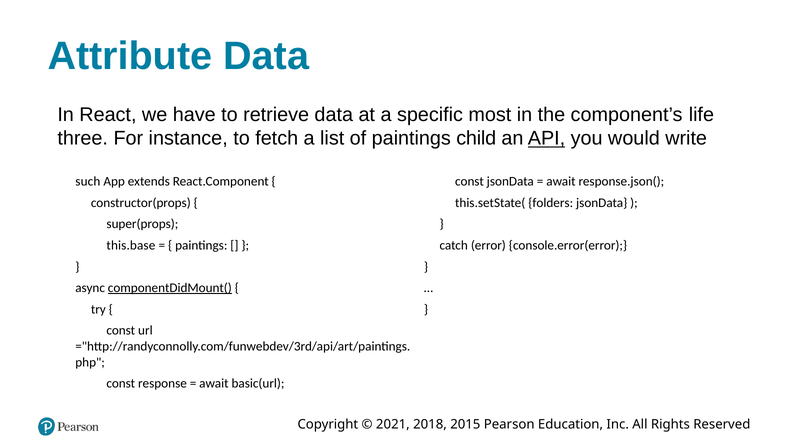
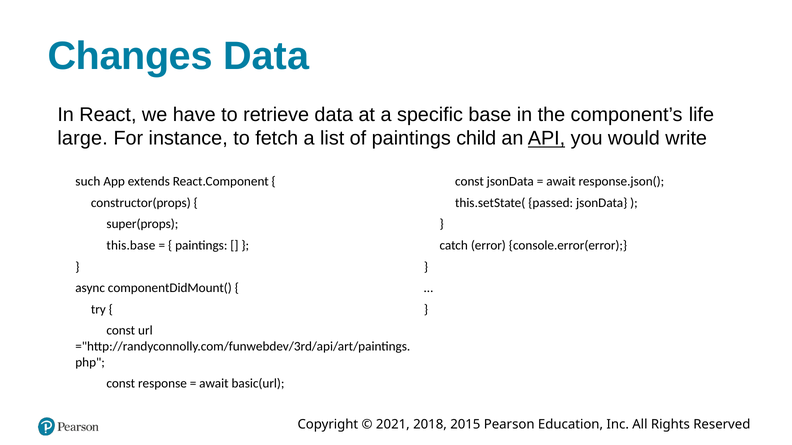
Attribute: Attribute -> Changes (130, 56)
most: most -> base (490, 115)
three: three -> large (83, 139)
folders: folders -> passed (551, 203)
componentDidMount( underline: present -> none (170, 288)
